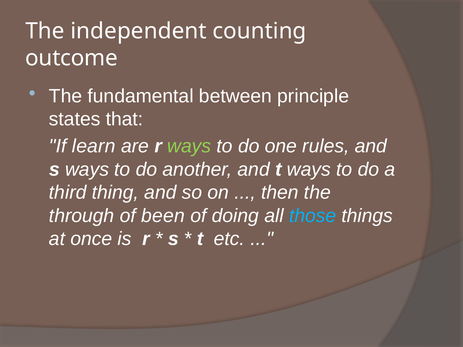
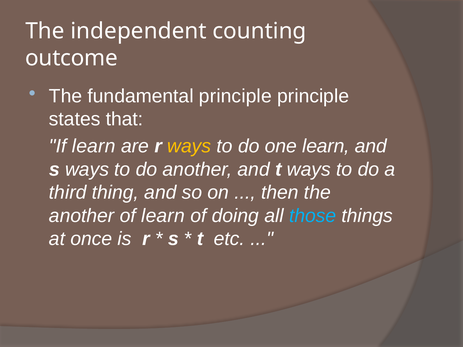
fundamental between: between -> principle (235, 96)
ways colour: light green -> yellow (189, 146)
one rules: rules -> learn (326, 146)
through: through -> another (82, 216)
of been: been -> learn (163, 216)
